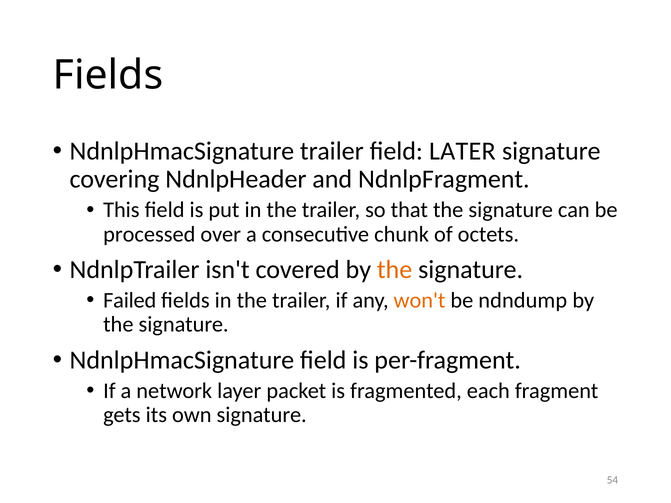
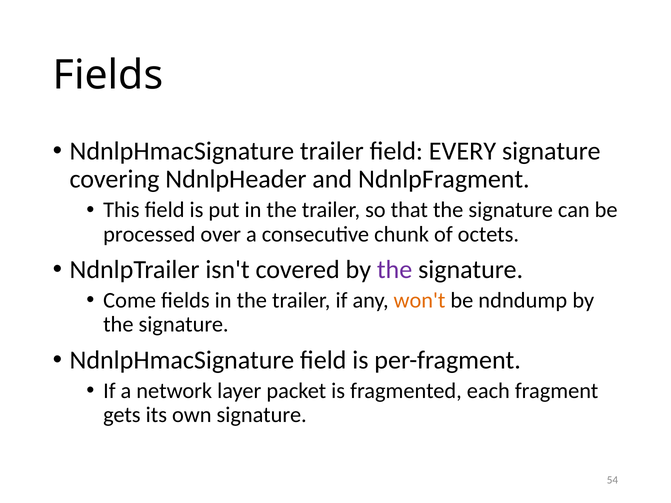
LATER: LATER -> EVERY (462, 151)
the colour: orange -> purple (395, 270)
Failed: Failed -> Come (130, 301)
